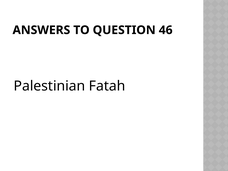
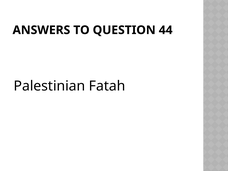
46: 46 -> 44 (166, 30)
